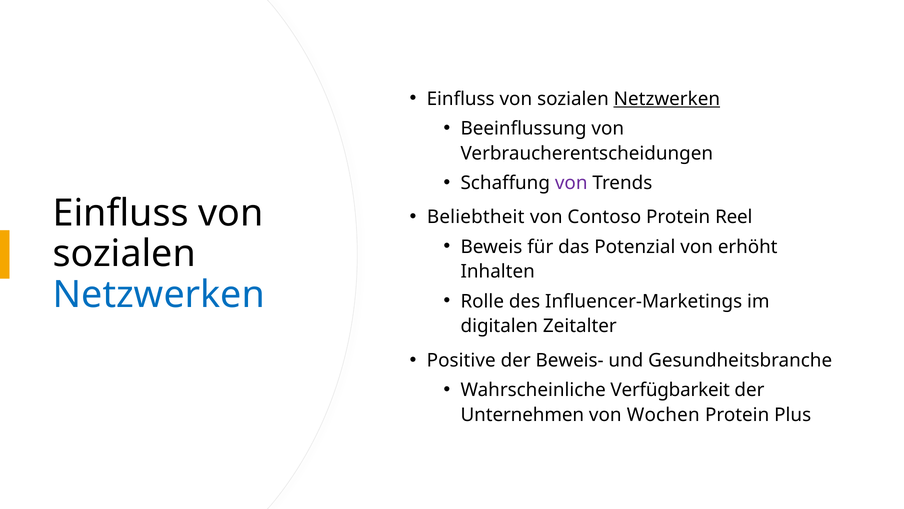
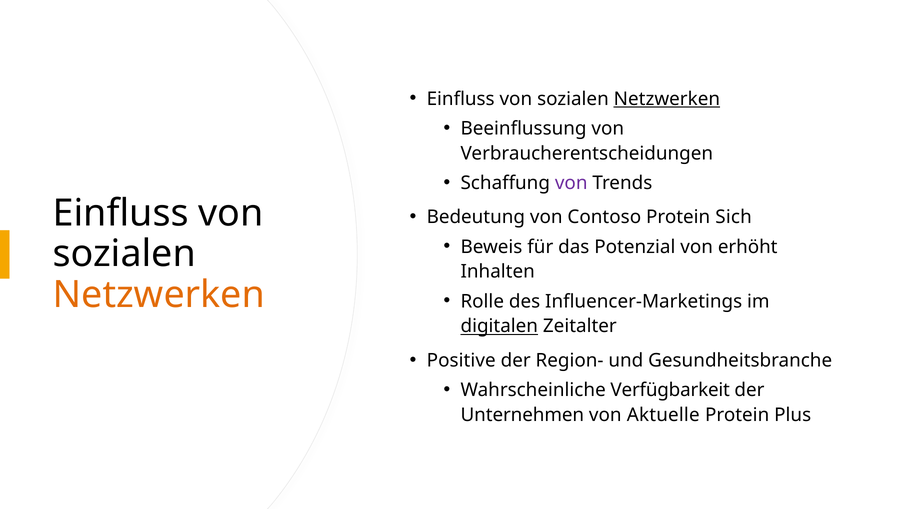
Beliebtheit: Beliebtheit -> Bedeutung (476, 217)
Reel: Reel -> Sich (734, 217)
Netzwerken colour: blue -> orange (159, 294)
digitalen underline: none -> present (499, 326)
Beweis-: Beweis- -> Region- (570, 360)
Wochen: Wochen -> Aktuelle (663, 415)
